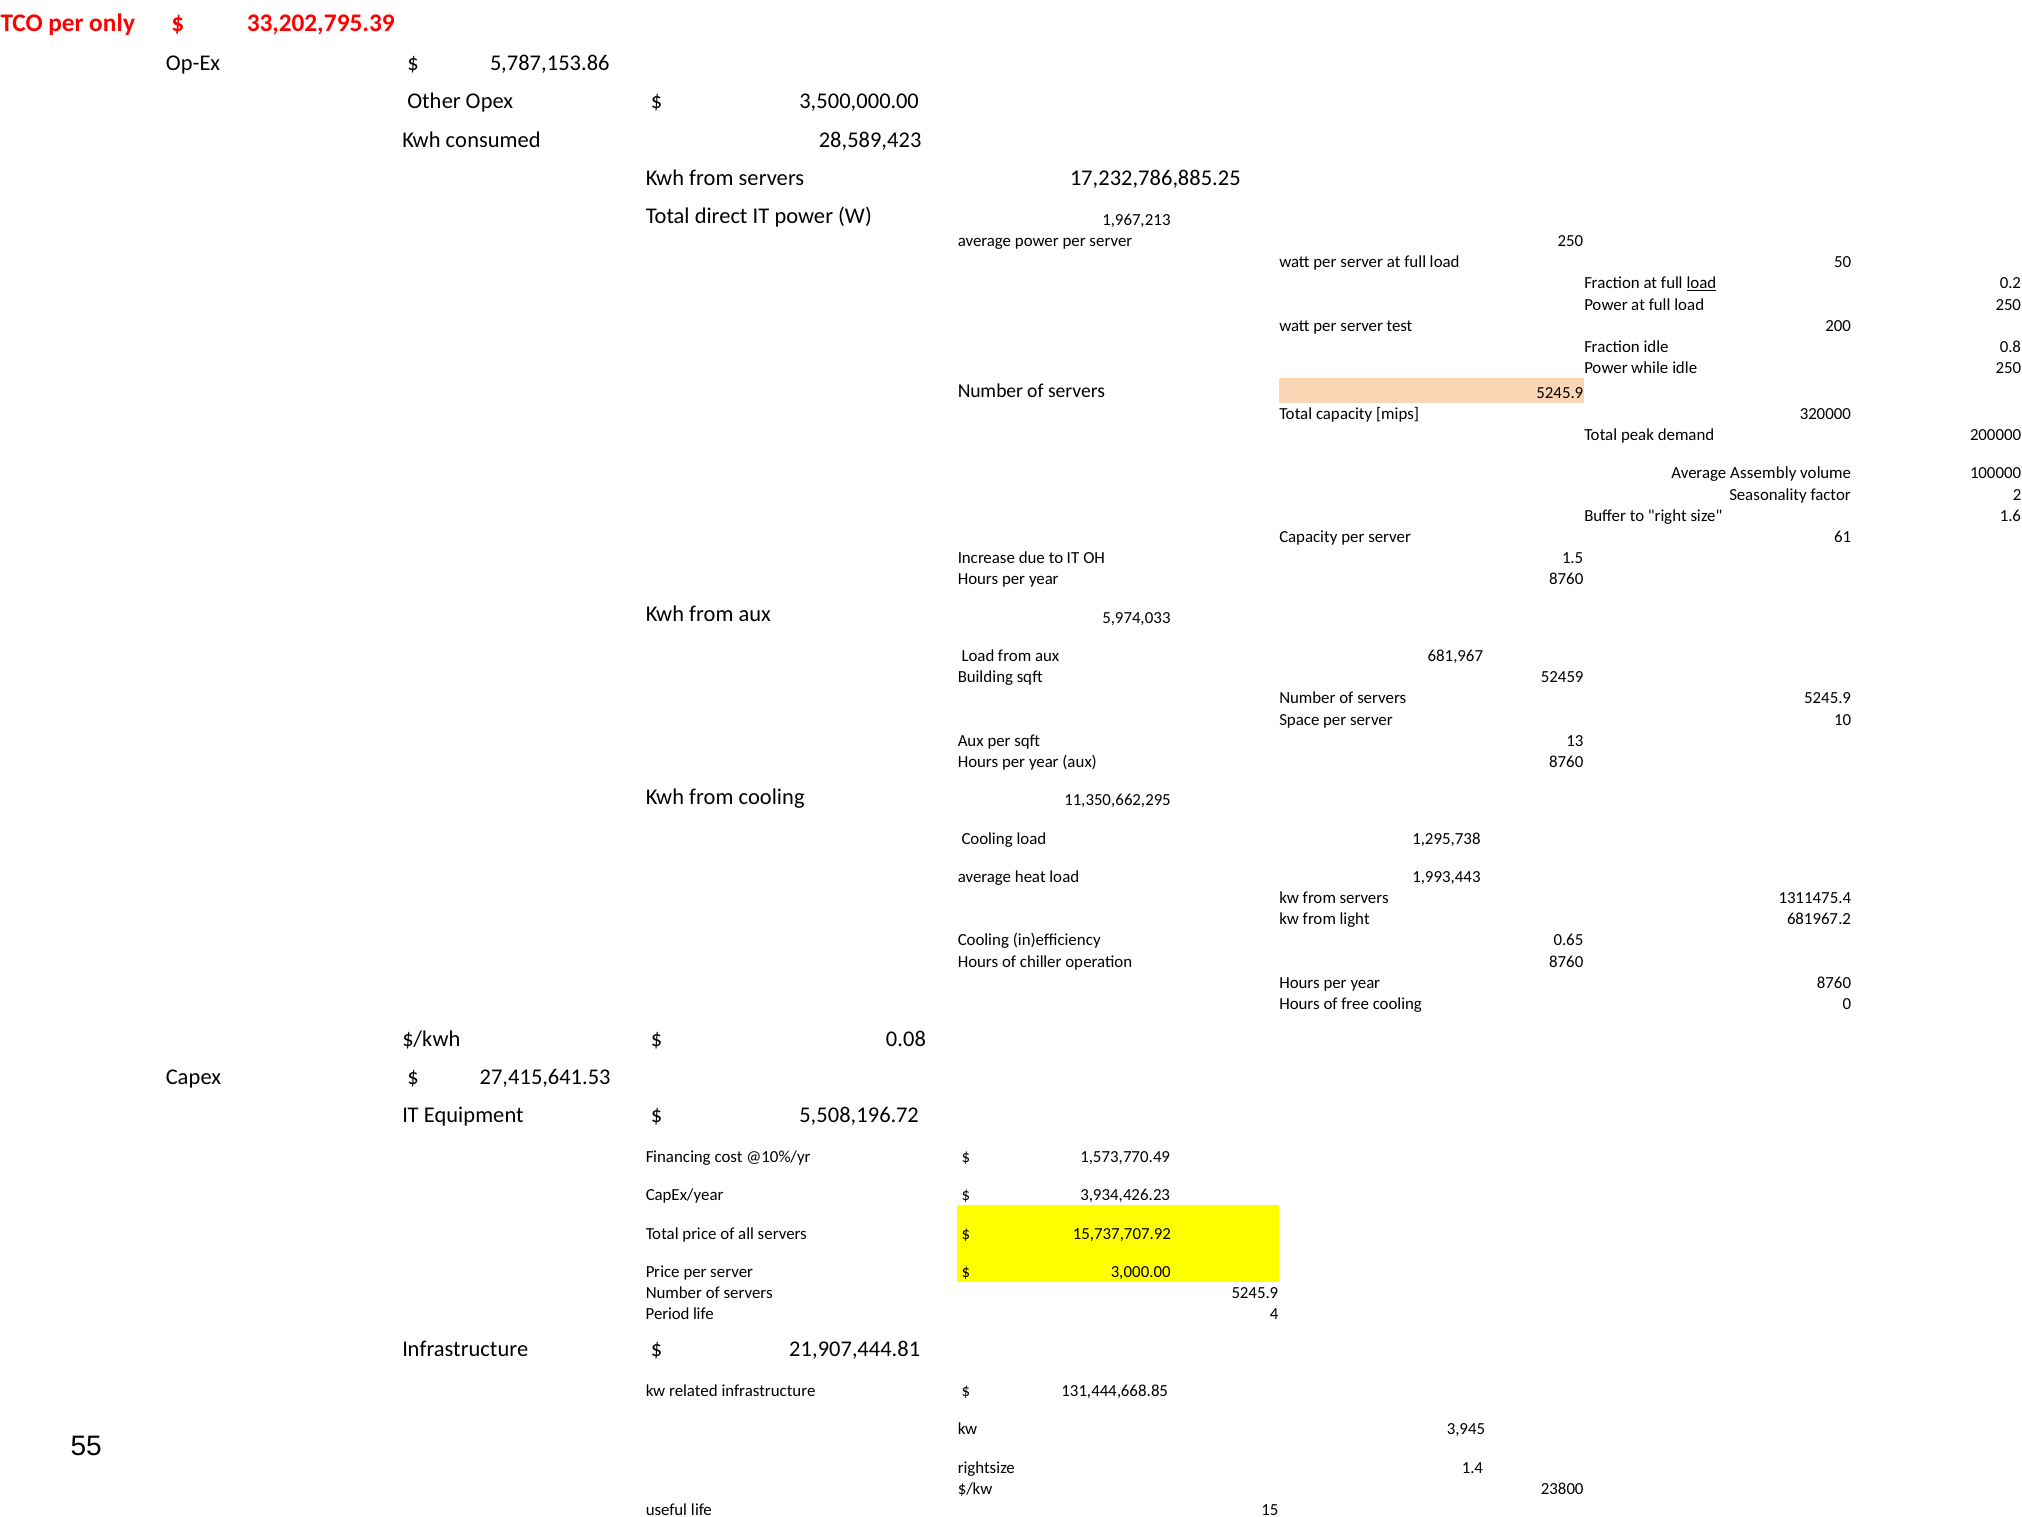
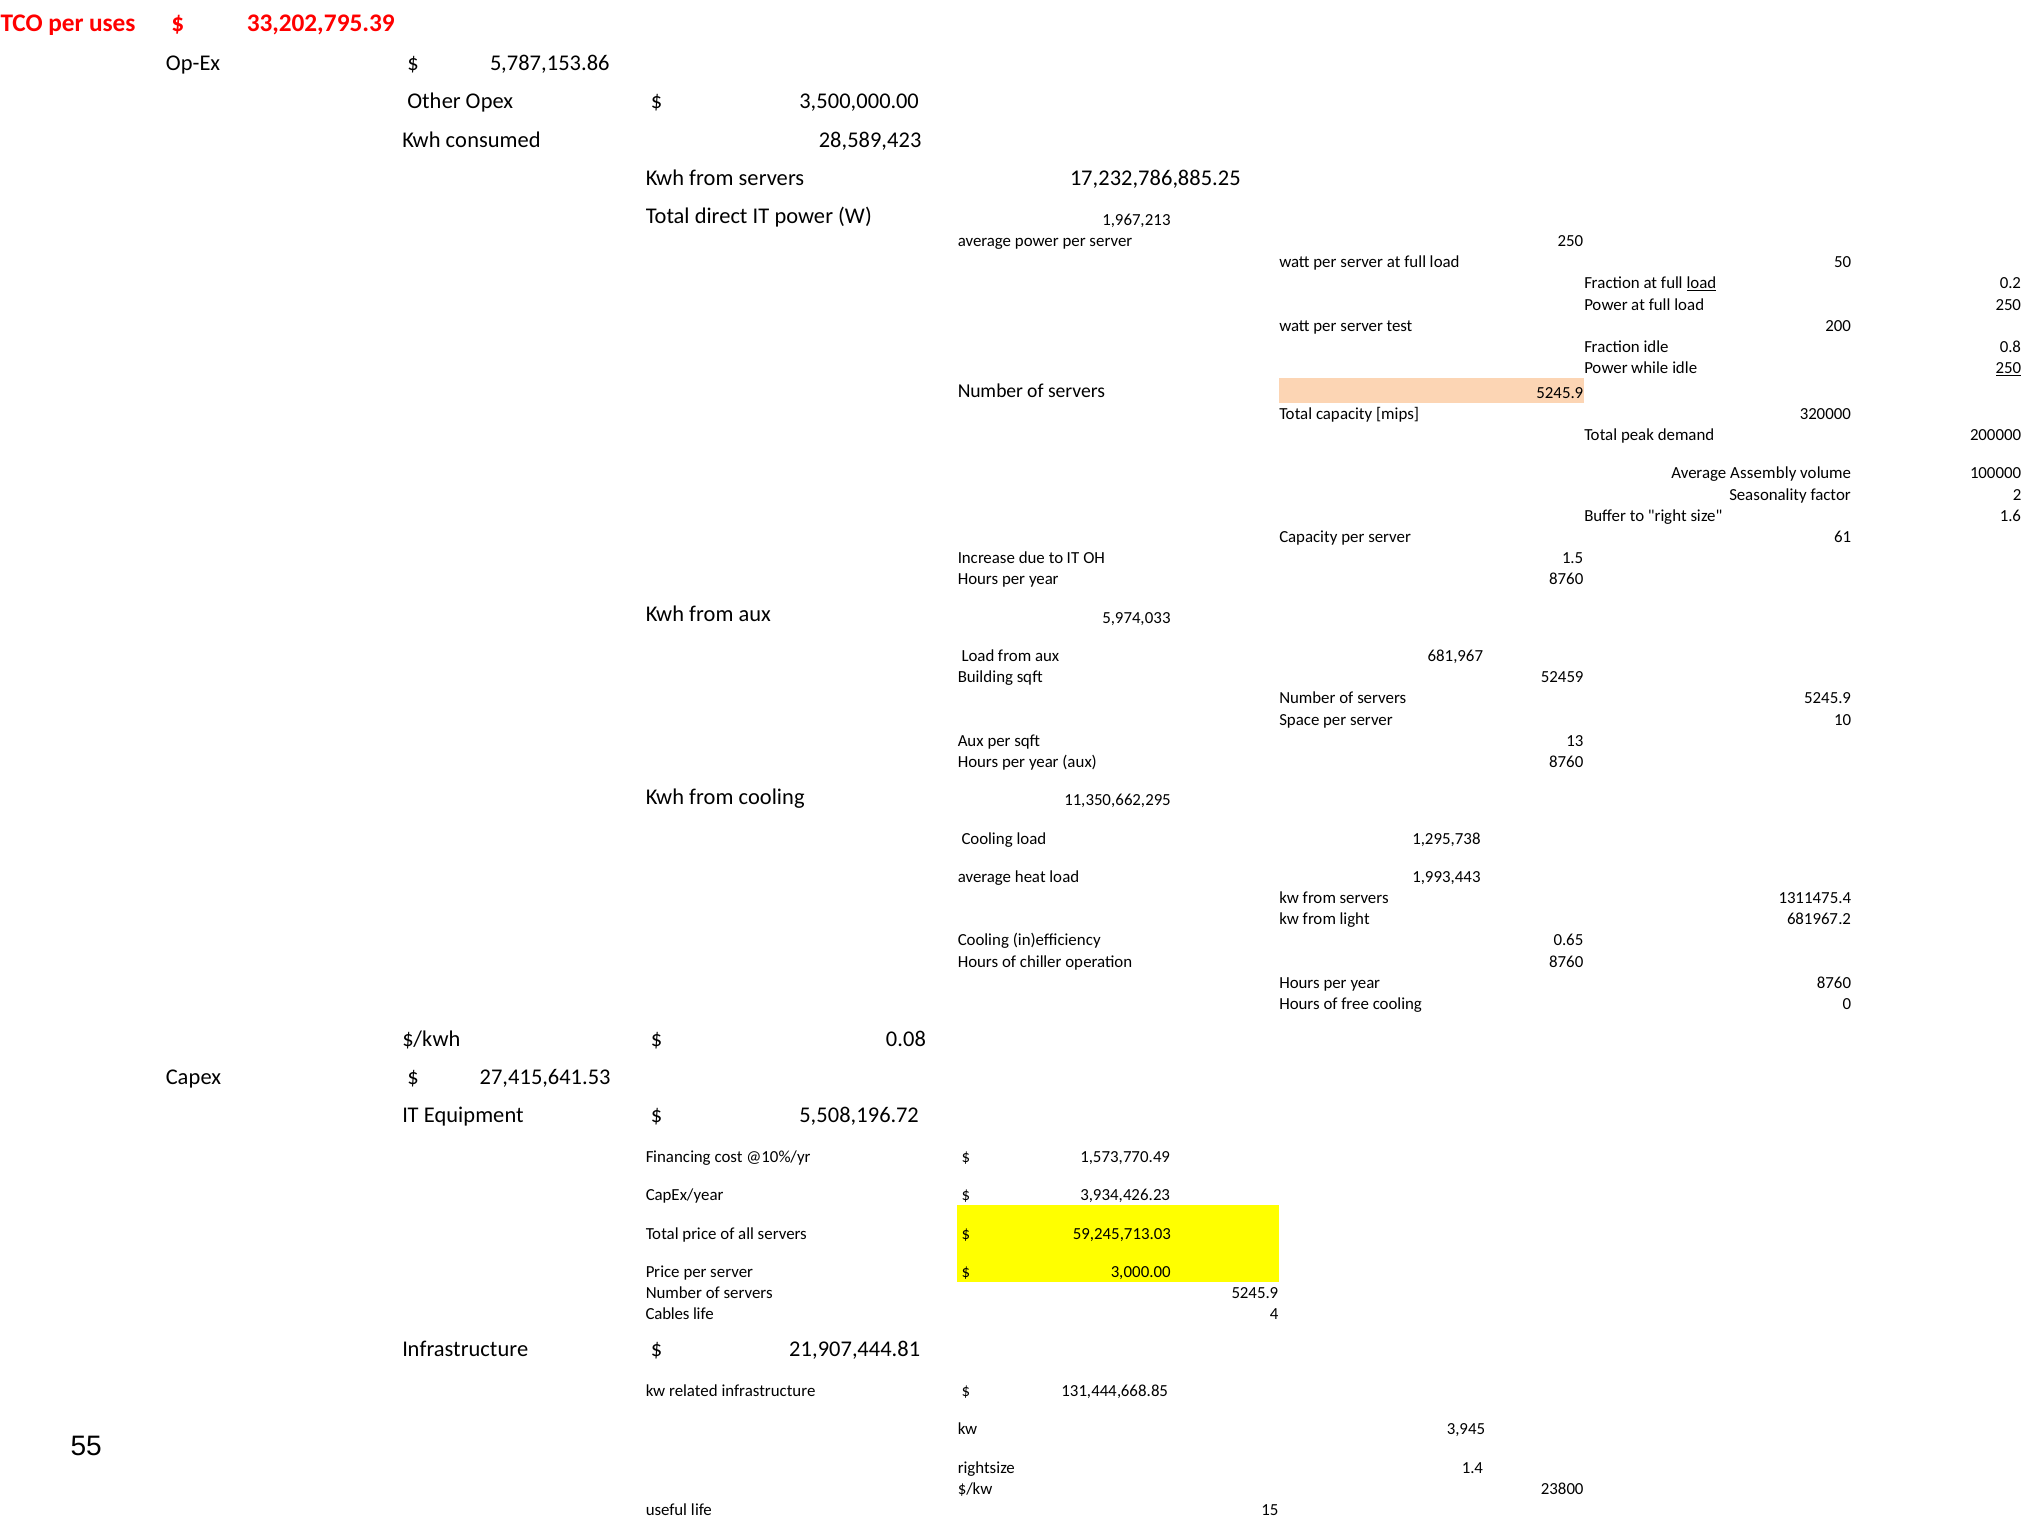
only: only -> uses (112, 23)
250 underline: none -> present (2008, 368)
15,737,707.92: 15,737,707.92 -> 59,245,713.03 (1122, 1233)
Period: Period -> Cables (668, 1314)
